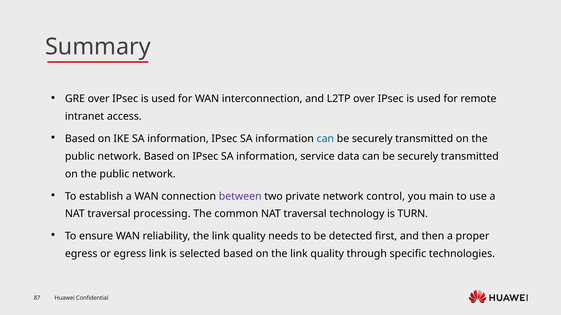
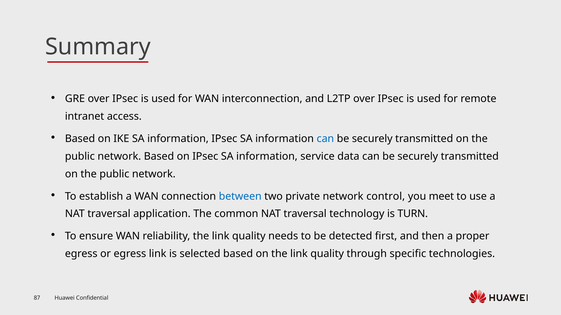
between colour: purple -> blue (240, 197)
main: main -> meet (441, 197)
processing: processing -> application (162, 214)
